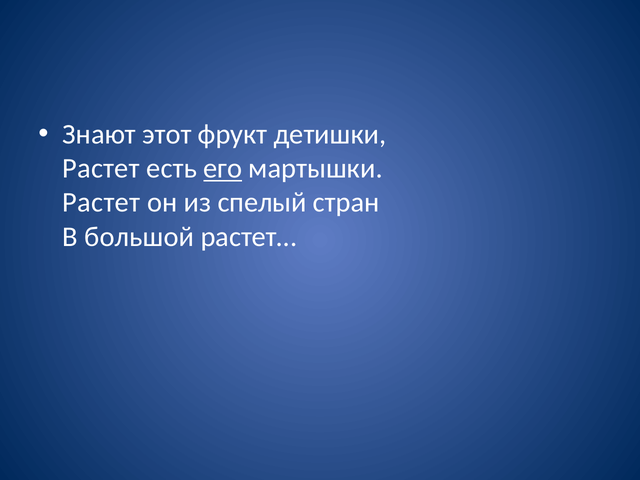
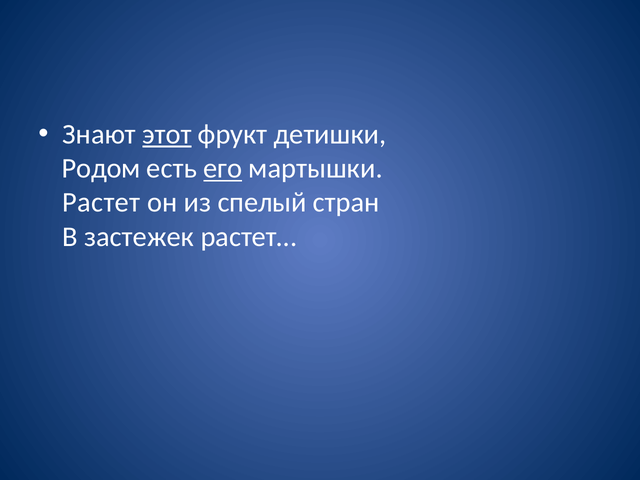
этот underline: none -> present (167, 134)
Растет: Растет -> Родом (101, 168)
большой: большой -> застежек (139, 237)
